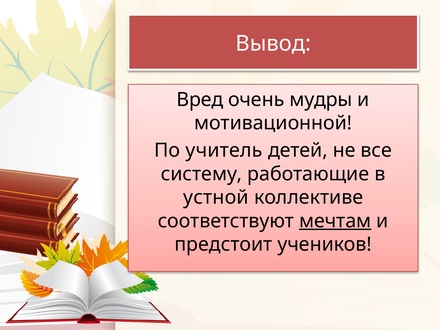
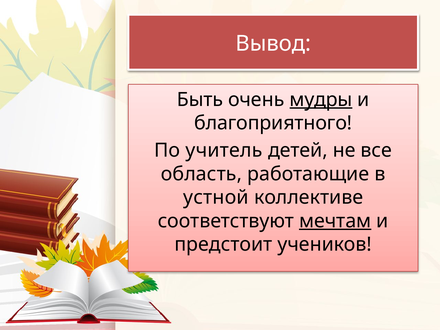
Вред: Вред -> Быть (200, 100)
мудры underline: none -> present (321, 100)
мотивационной: мотивационной -> благоприятного (273, 123)
систему: систему -> область (201, 174)
